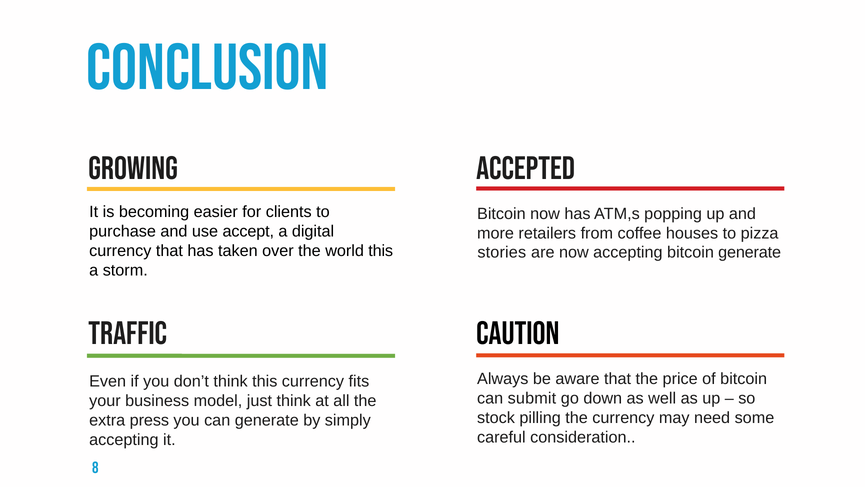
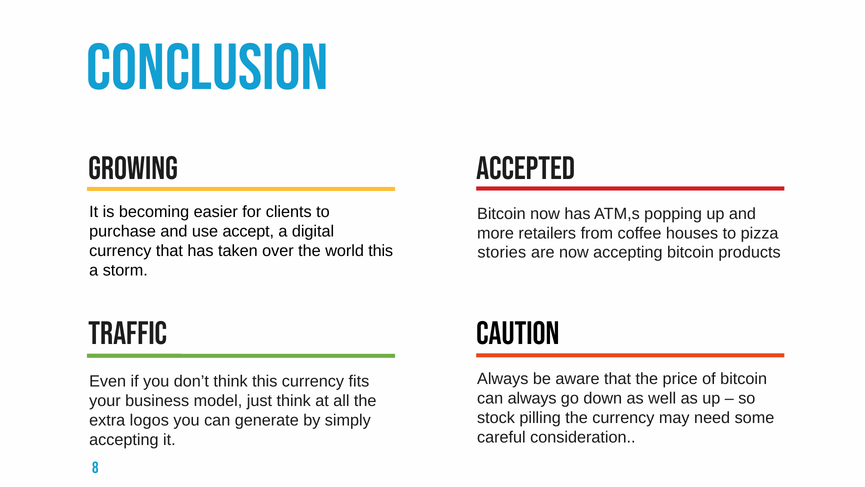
bitcoin generate: generate -> products (750, 252)
can submit: submit -> always (532, 398)
press: press -> logos (149, 420)
